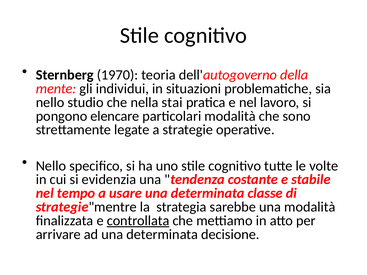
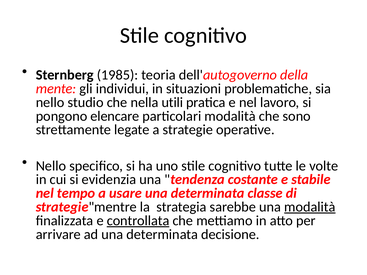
1970: 1970 -> 1985 (118, 75)
stai: stai -> utili (172, 102)
modalità underline: none -> present (310, 207)
